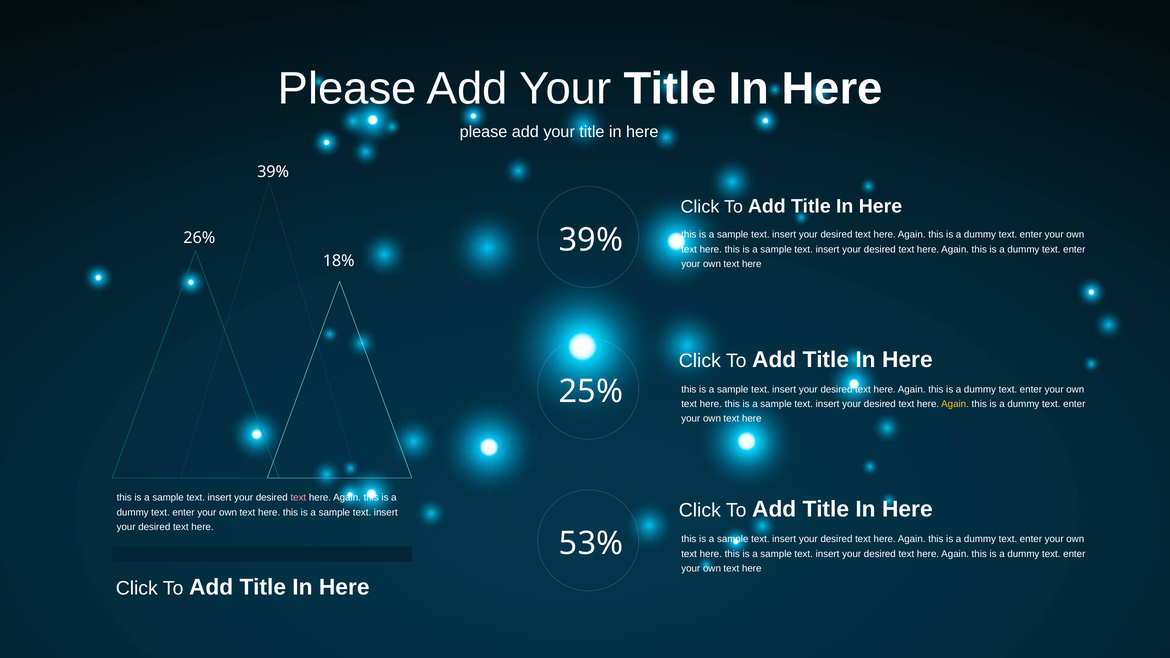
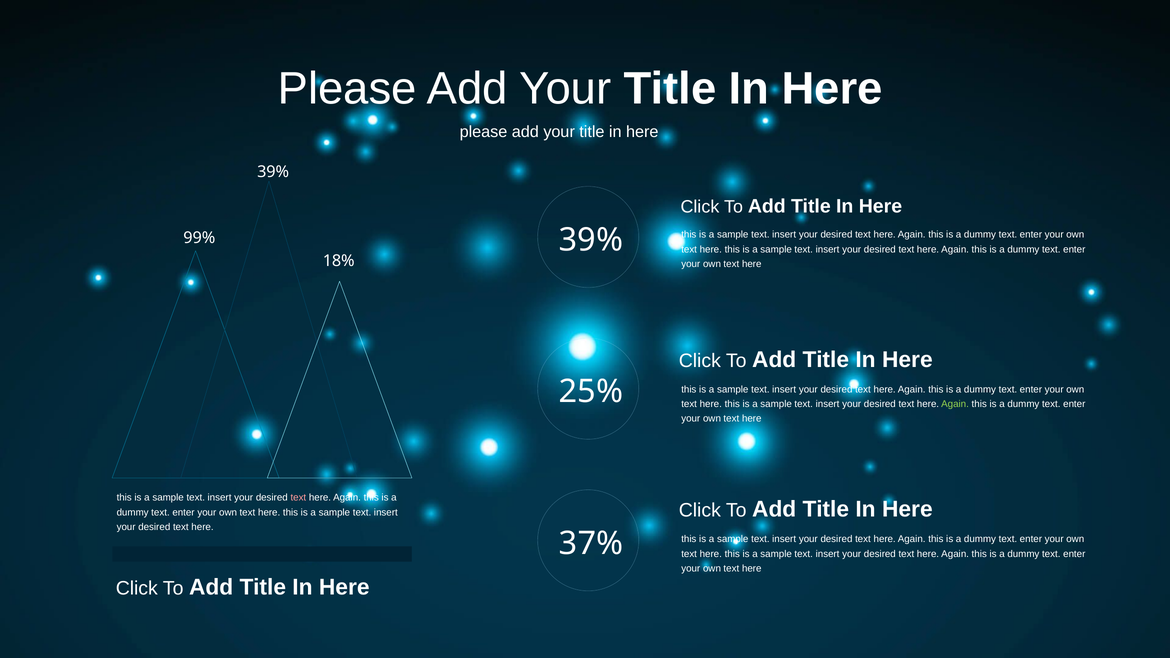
26%: 26% -> 99% (199, 238)
Again colour: yellow -> light green (955, 404)
53%: 53% -> 37% (591, 543)
